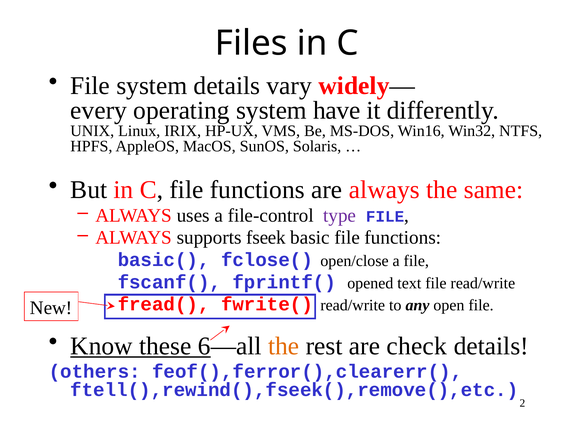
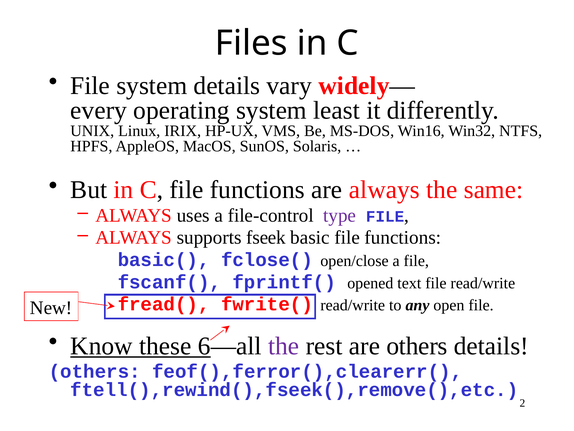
have: have -> least (337, 110)
the colour: orange -> purple (284, 346)
are check: check -> others (417, 346)
